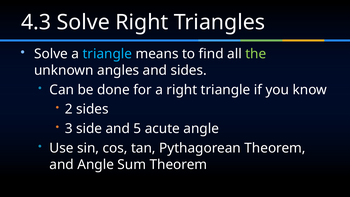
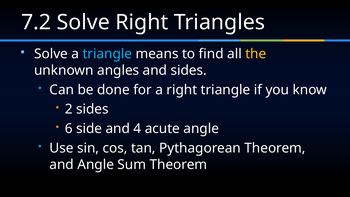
4.3: 4.3 -> 7.2 (36, 22)
the colour: light green -> yellow (256, 54)
3: 3 -> 6 (69, 129)
5: 5 -> 4 (137, 129)
